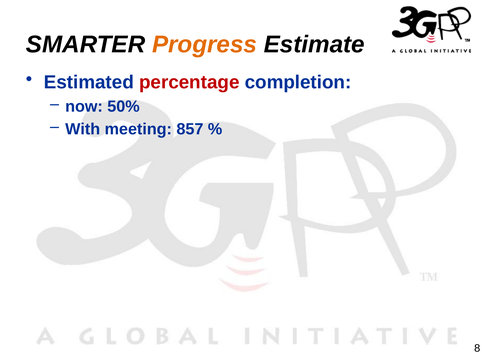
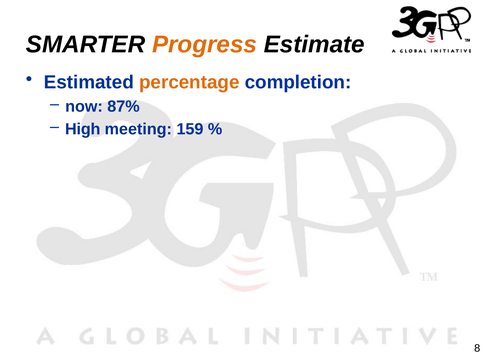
percentage colour: red -> orange (189, 82)
50%: 50% -> 87% (124, 106)
With: With -> High (83, 129)
857: 857 -> 159 (190, 129)
